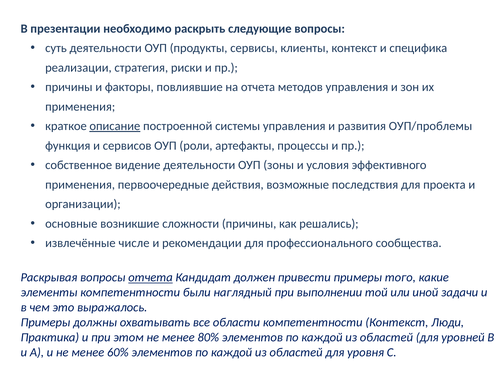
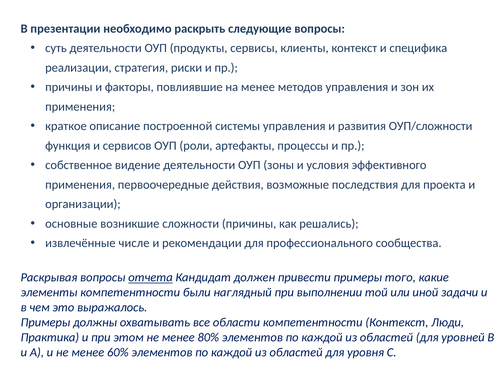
на отчета: отчета -> менее (258, 87)
описание underline: present -> none (115, 126)
ОУП/проблемы: ОУП/проблемы -> ОУП/сложности (431, 126)
